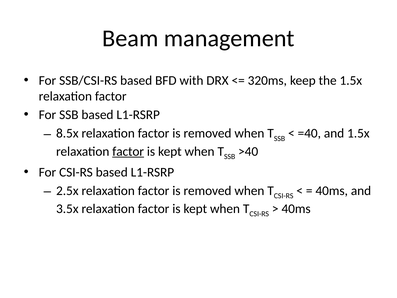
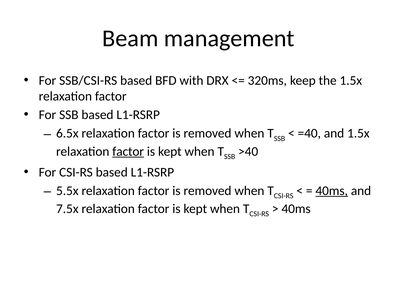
8.5x: 8.5x -> 6.5x (67, 133)
2.5x: 2.5x -> 5.5x (67, 191)
40ms underline: none -> present (332, 191)
3.5x: 3.5x -> 7.5x (67, 209)
